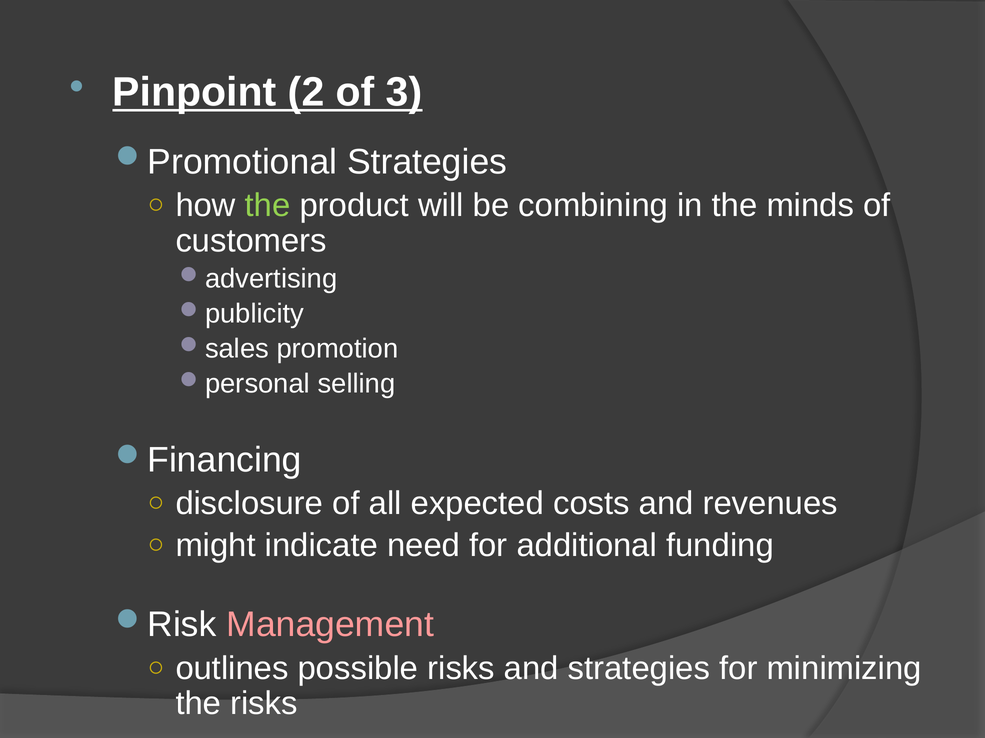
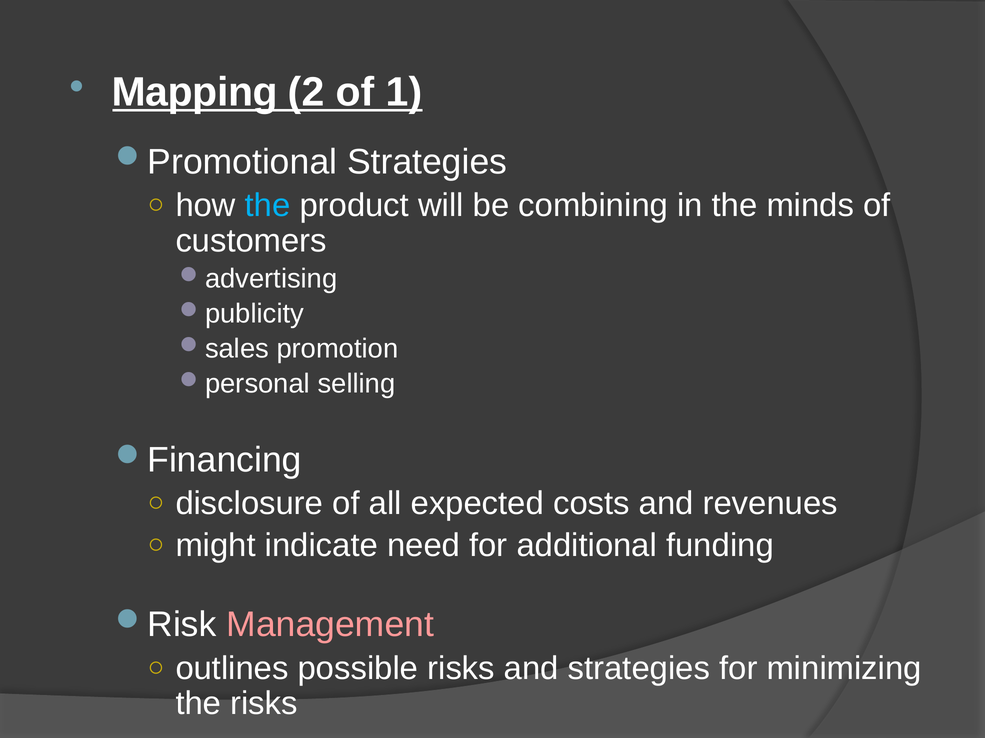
Pinpoint: Pinpoint -> Mapping (195, 92)
3: 3 -> 1 (404, 92)
the colour: light green -> light blue (268, 206)
